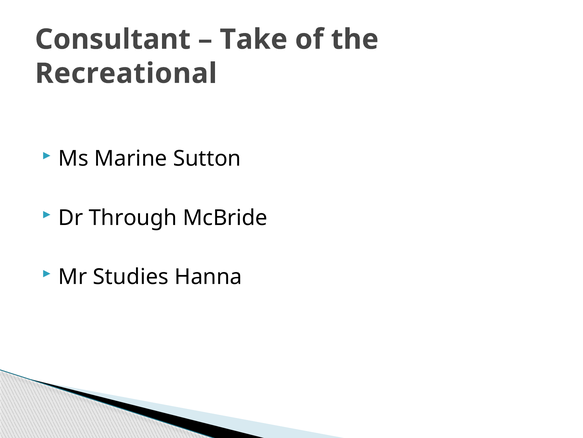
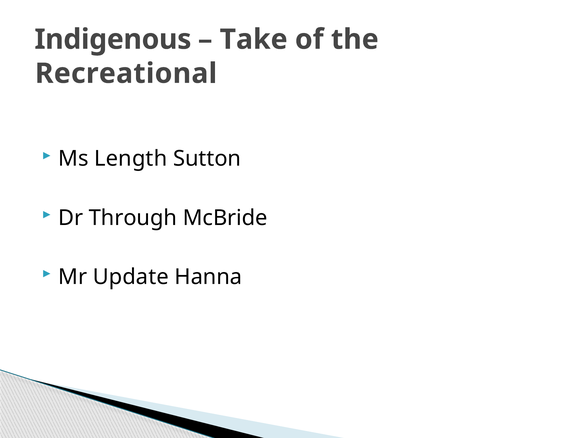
Consultant: Consultant -> Indigenous (113, 39)
Marine: Marine -> Length (131, 158)
Studies: Studies -> Update (131, 276)
